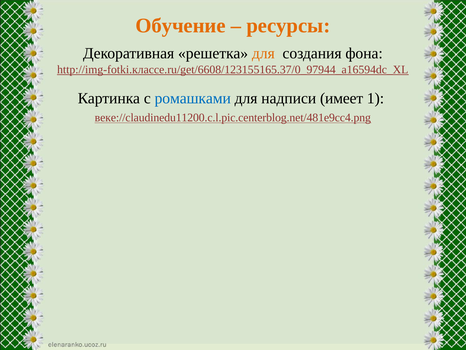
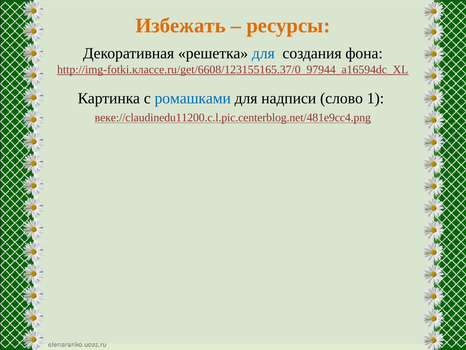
Обучение: Обучение -> Избежать (181, 26)
для colour: orange -> blue (263, 53)
имеет: имеет -> слово (342, 98)
